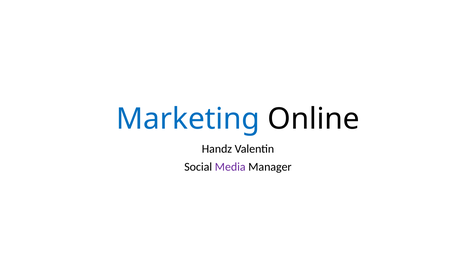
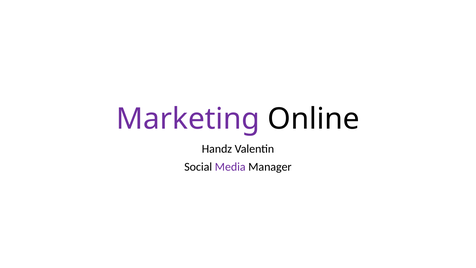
Marketing colour: blue -> purple (188, 119)
